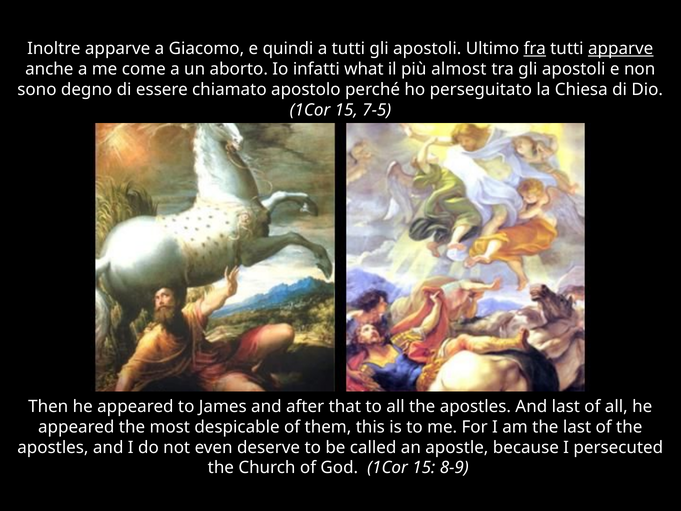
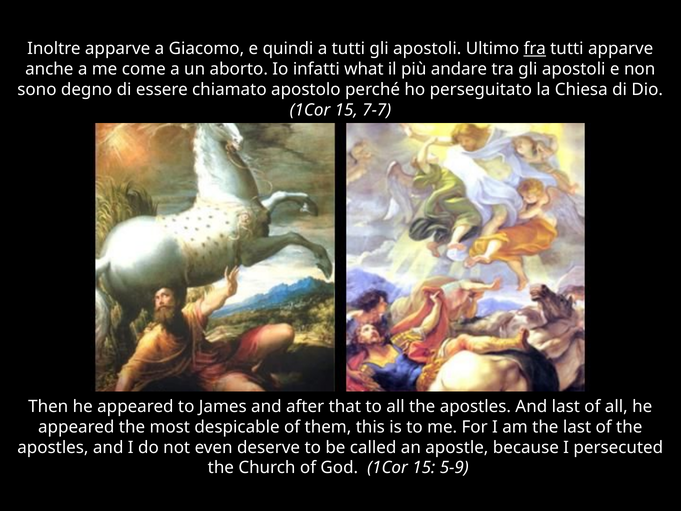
apparve underline: present -> none (621, 49)
almost: almost -> andare (459, 69)
7-5: 7-5 -> 7-7 (377, 110)
8-9: 8-9 -> 5-9 (454, 468)
